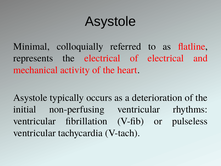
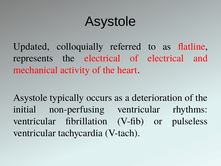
Minimal: Minimal -> Updated (31, 46)
